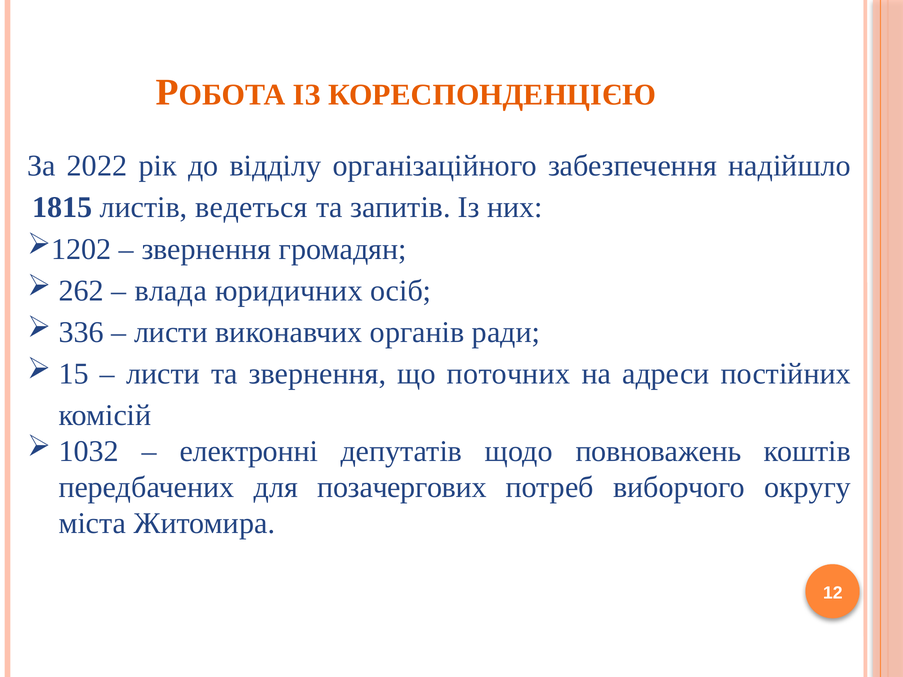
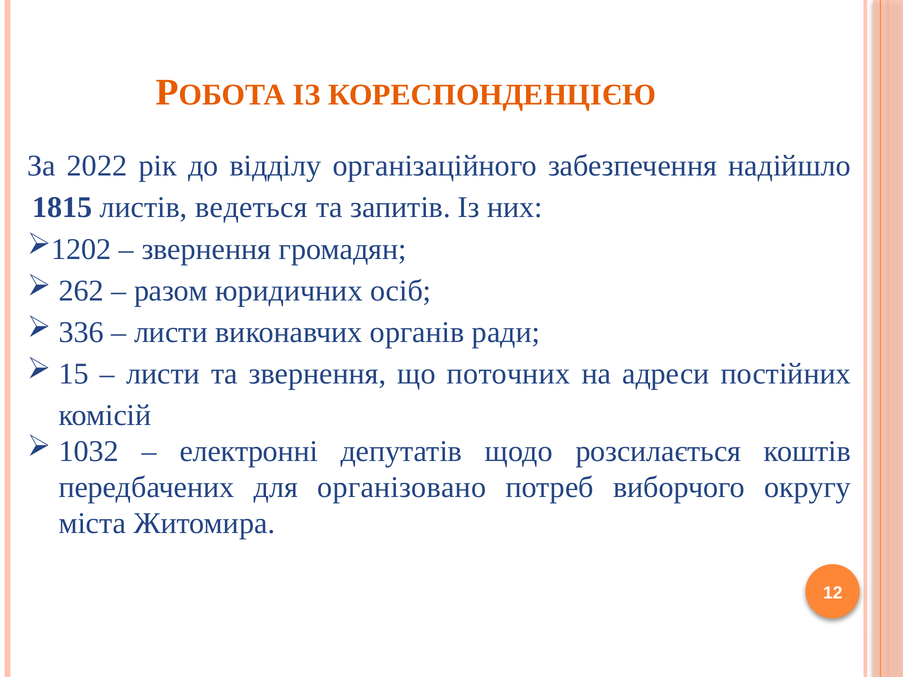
влада: влада -> разом (171, 291)
повноважень: повноважень -> розсилається (658, 451)
позачергових: позачергових -> організовано (402, 487)
